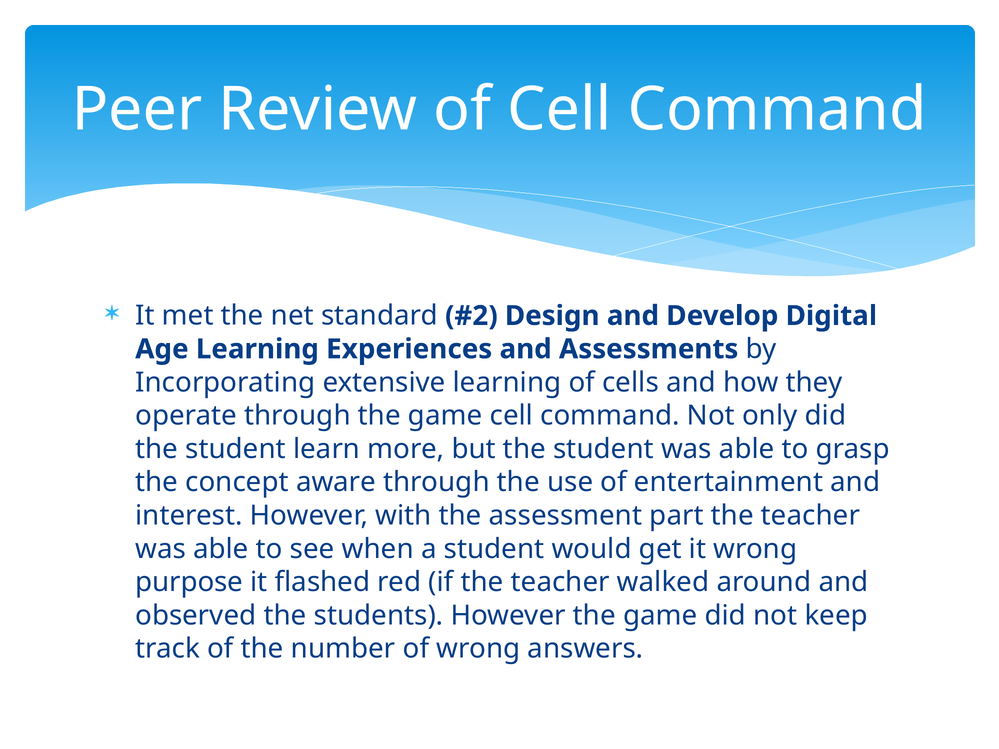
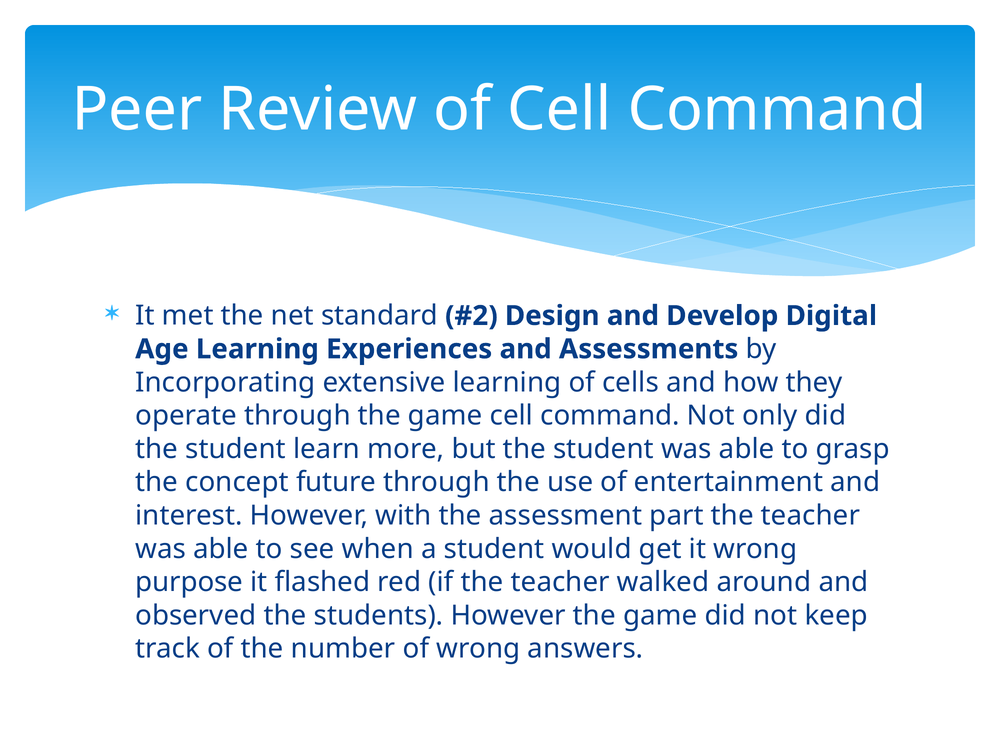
aware: aware -> future (336, 482)
